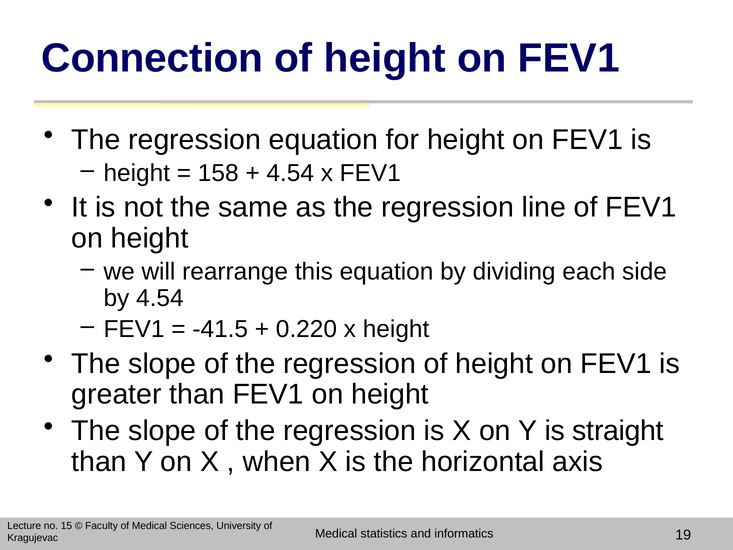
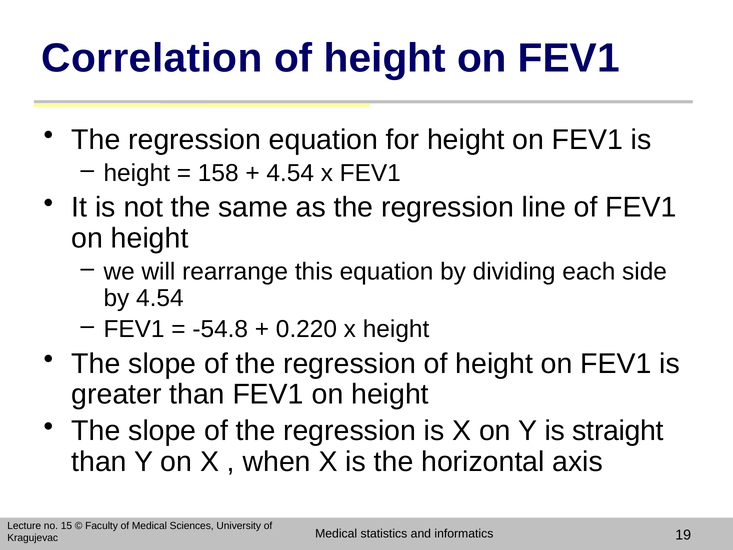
Connection: Connection -> Correlation (152, 58)
-41.5: -41.5 -> -54.8 (220, 329)
